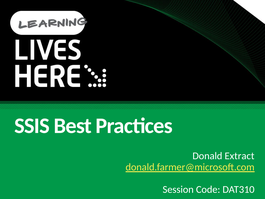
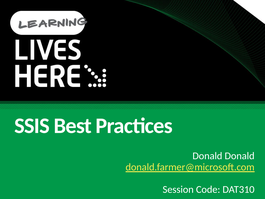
Donald Extract: Extract -> Donald (240, 156)
